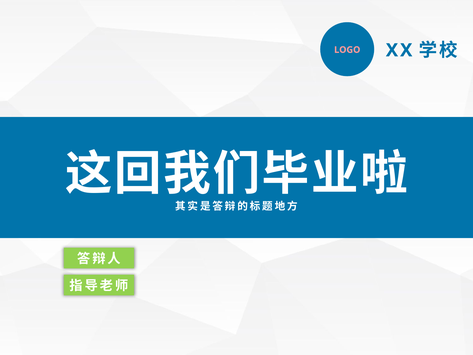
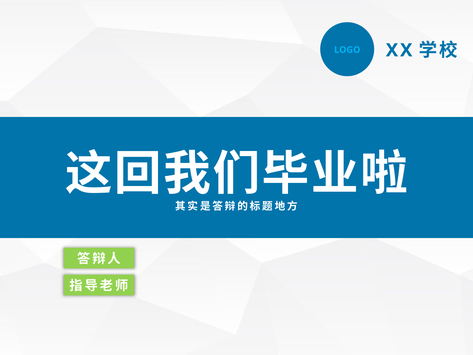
LOGO colour: pink -> light blue (347, 50)
